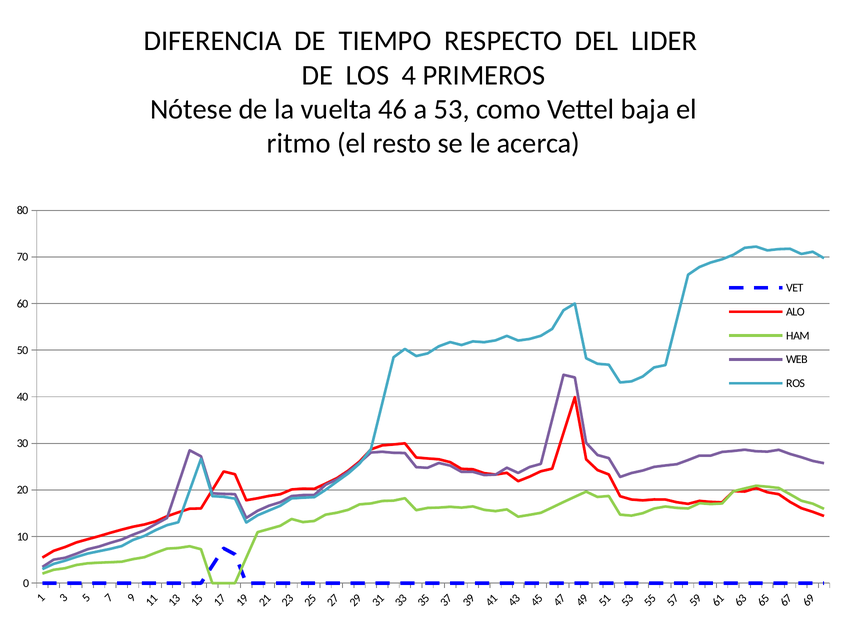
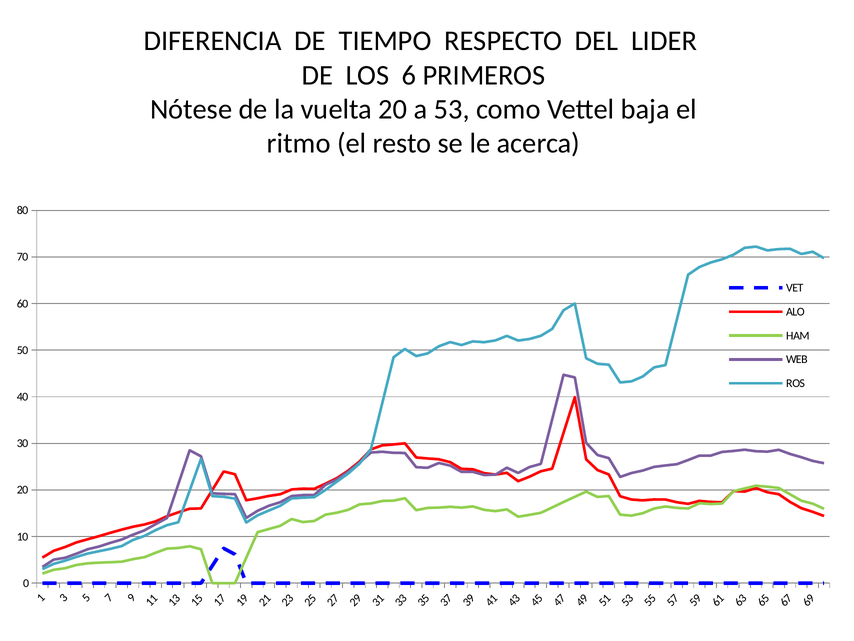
LOS 4: 4 -> 6 (409, 75)
vuelta 46: 46 -> 20 (393, 109)
